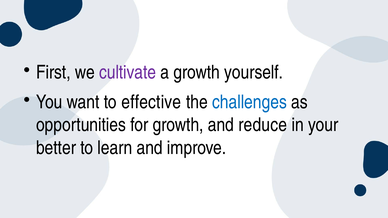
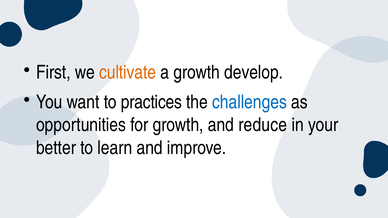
cultivate colour: purple -> orange (128, 72)
yourself: yourself -> develop (254, 72)
effective: effective -> practices (151, 102)
